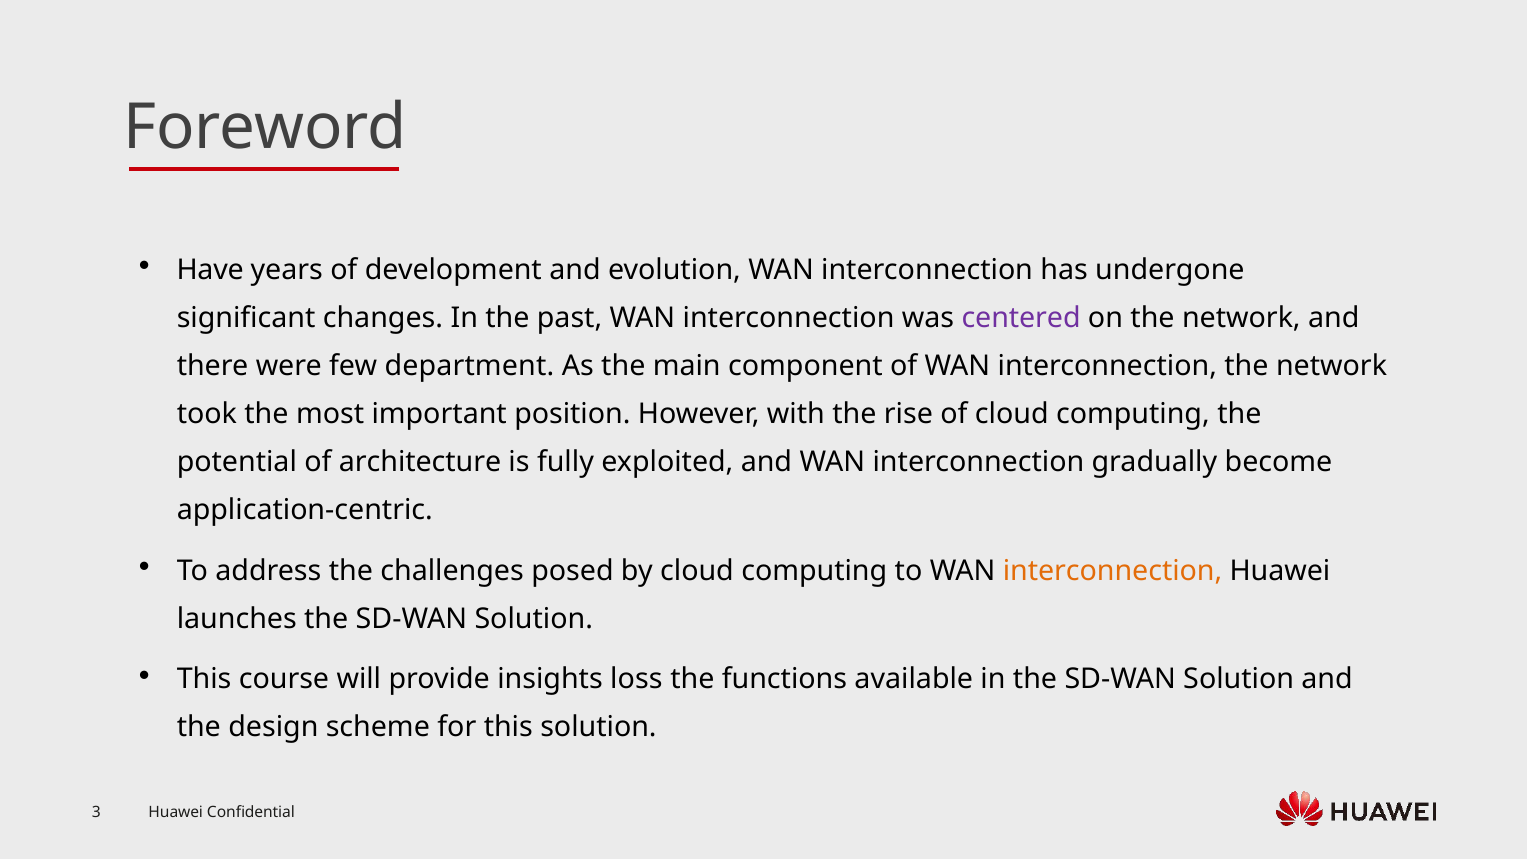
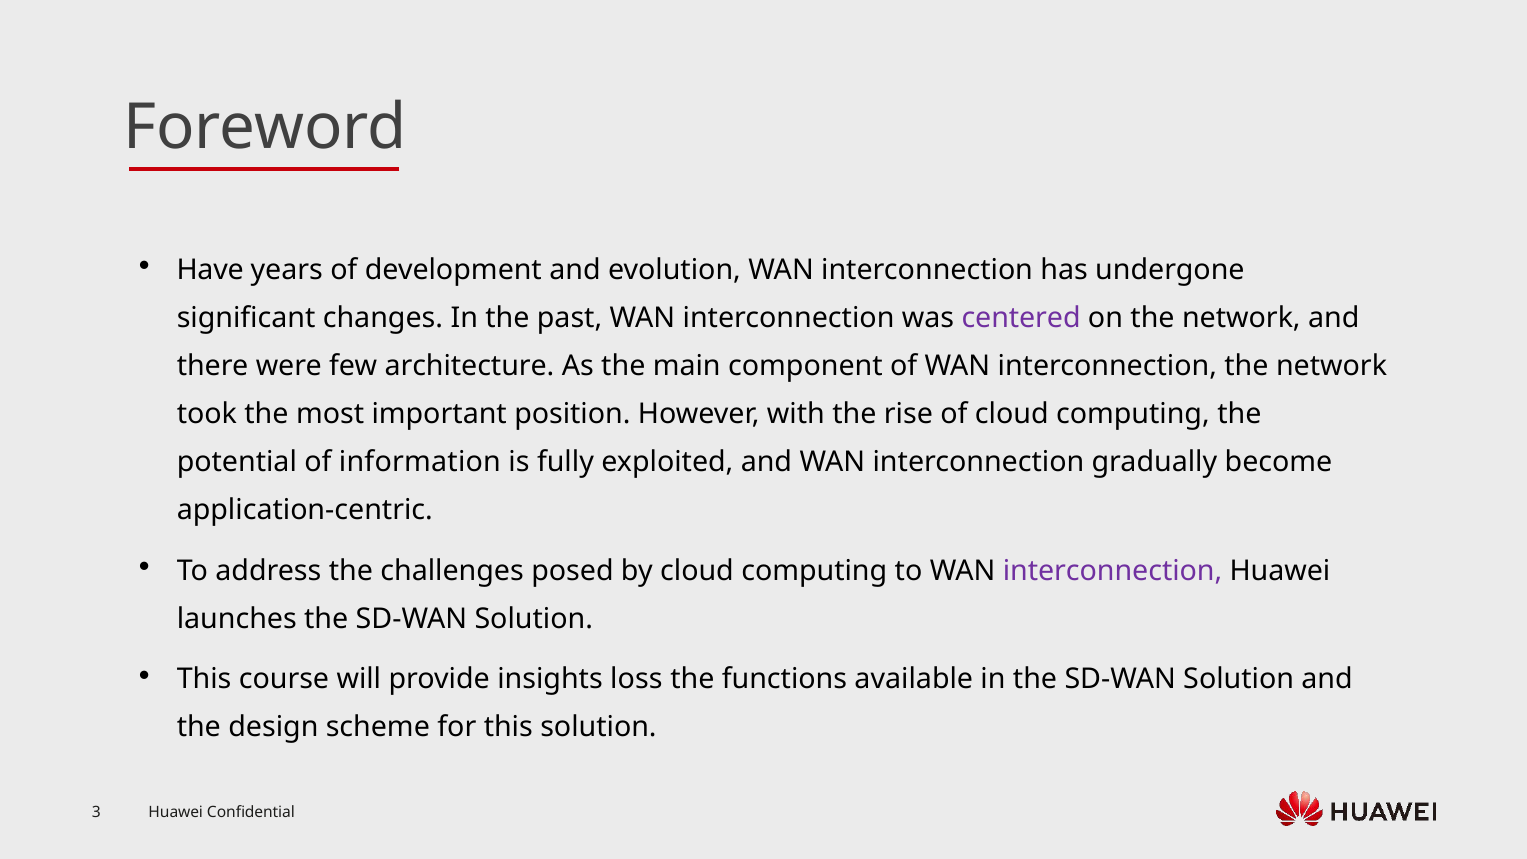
department: department -> architecture (469, 366)
architecture: architecture -> information (420, 462)
interconnection colour: orange -> purple (1113, 571)
